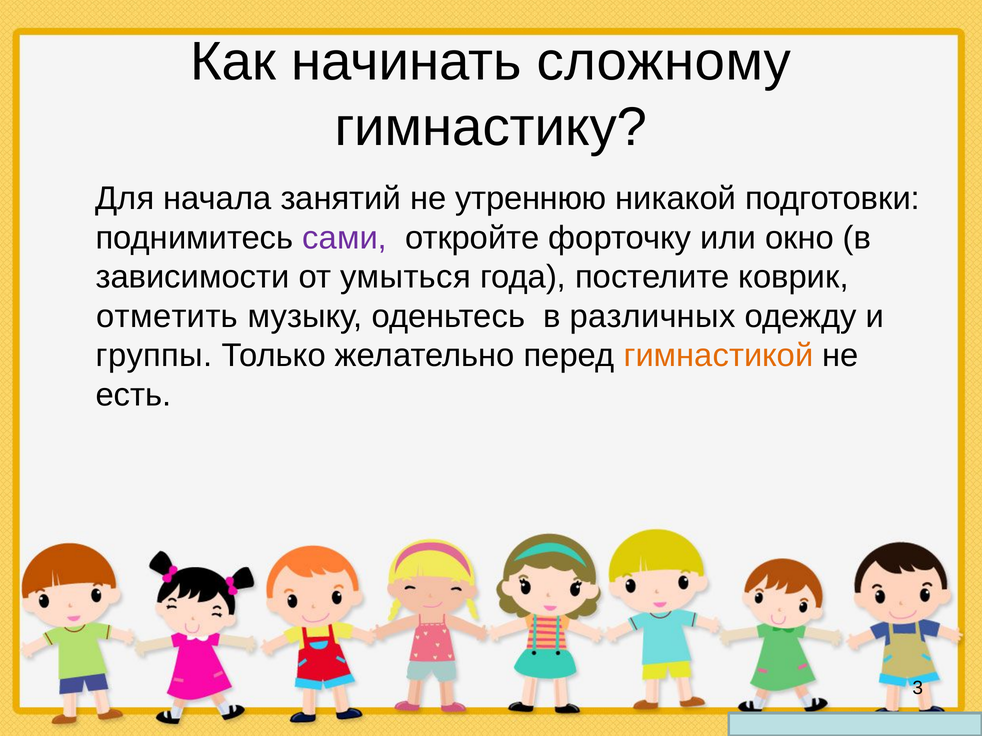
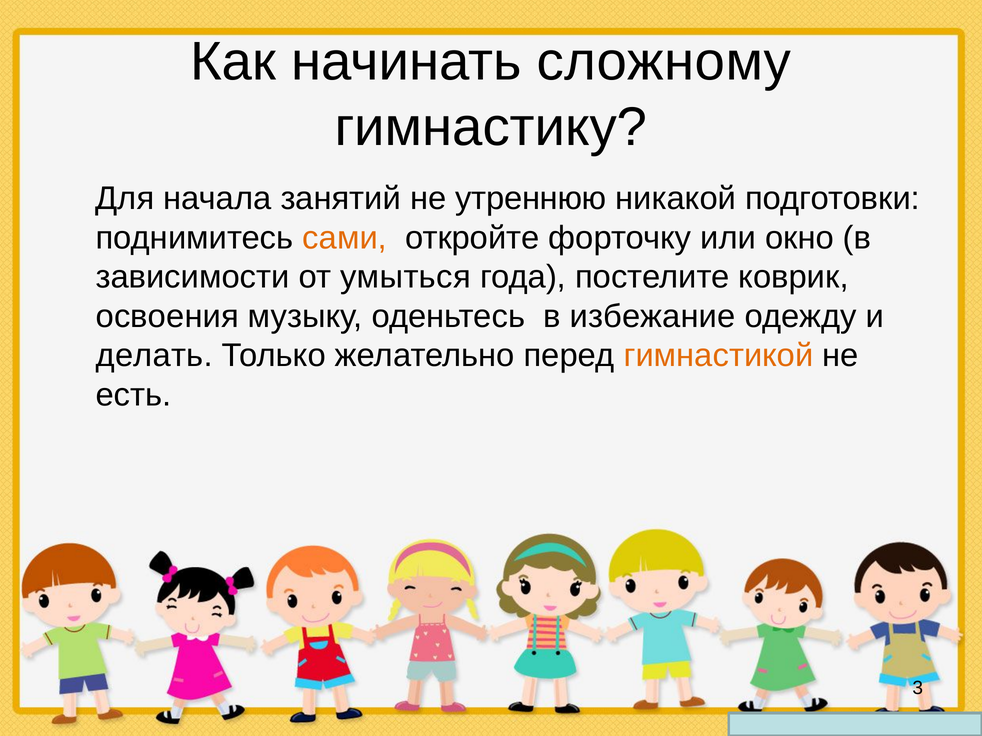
сами colour: purple -> orange (345, 238)
отметить: отметить -> освоения (167, 317)
различных: различных -> избежание (653, 317)
группы: группы -> делать (154, 356)
